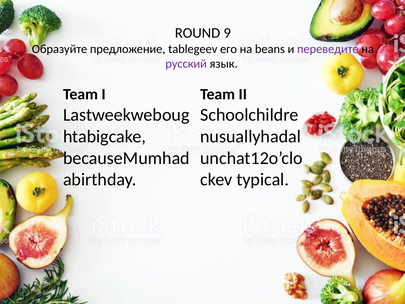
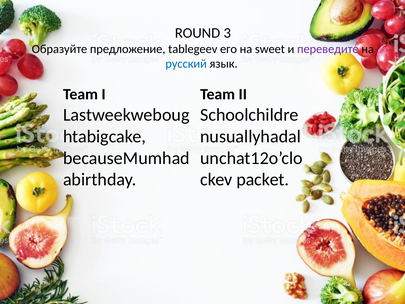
9: 9 -> 3 (227, 33)
beans: beans -> sweet (270, 49)
русский colour: purple -> blue (186, 64)
typical: typical -> packet (263, 180)
